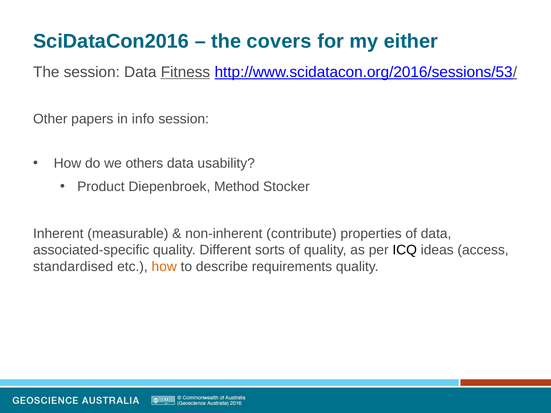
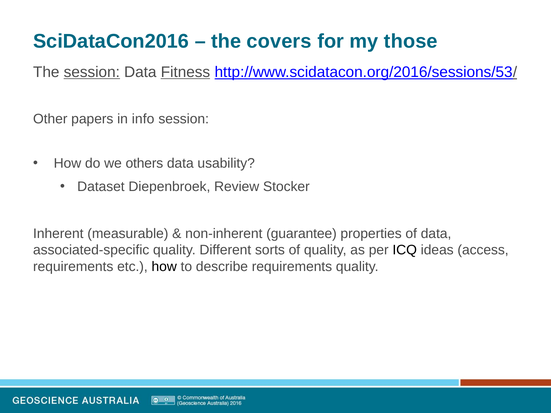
either: either -> those (411, 41)
session underline: none -> present (92, 72)
Product: Product -> Dataset (101, 187)
Method: Method -> Review (237, 187)
contribute: contribute -> guarantee (302, 234)
standardised: standardised -> requirements (73, 267)
how colour: orange -> black (164, 267)
